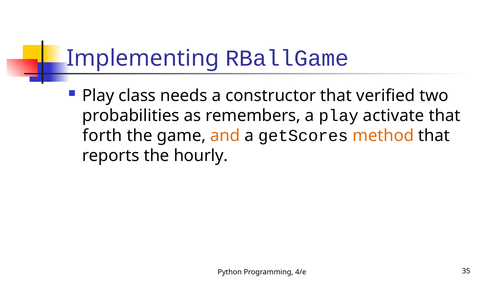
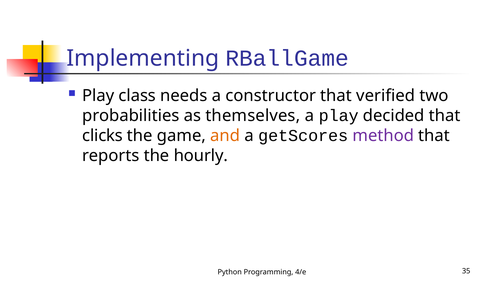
remembers: remembers -> themselves (253, 116)
activate: activate -> decided (394, 116)
forth: forth -> clicks (103, 136)
method colour: orange -> purple (383, 136)
